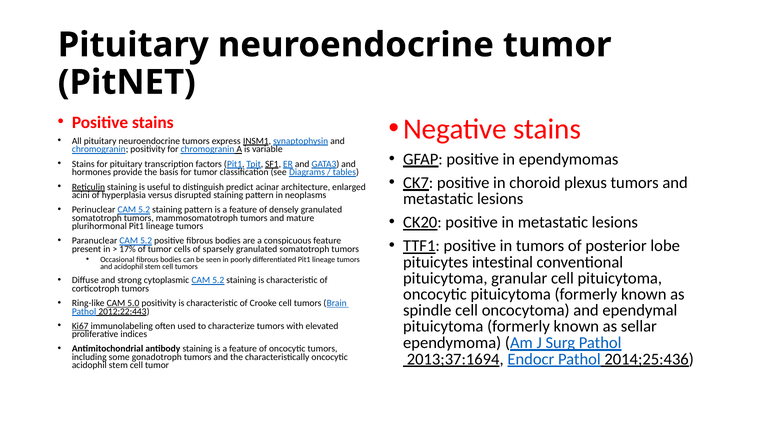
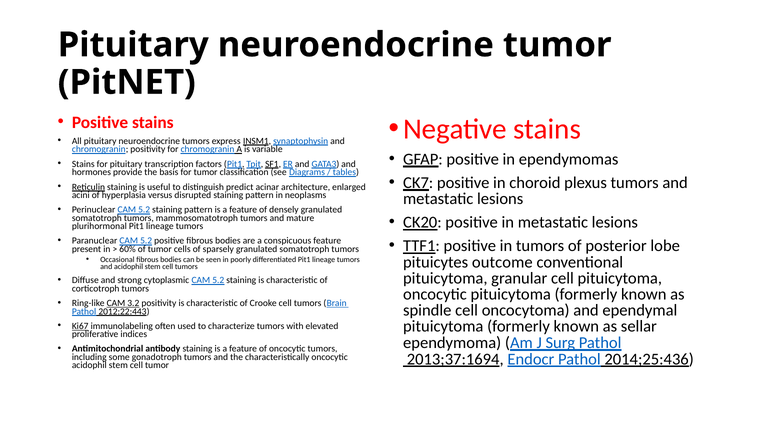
17%: 17% -> 60% (128, 249)
intestinal: intestinal -> outcome (502, 262)
5.0: 5.0 -> 3.2 (133, 303)
